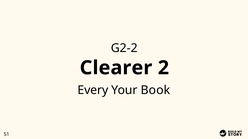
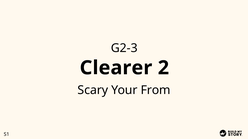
G2-2: G2-2 -> G2-3 (124, 48)
Every: Every -> Scary (93, 90)
Book: Book -> From (156, 90)
